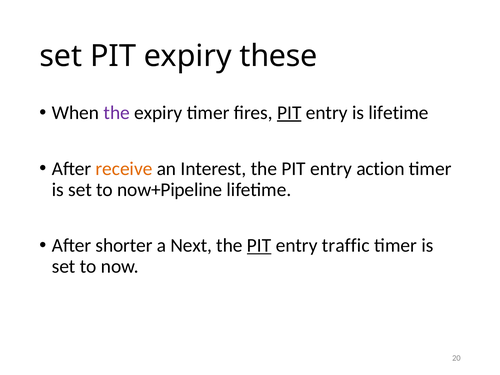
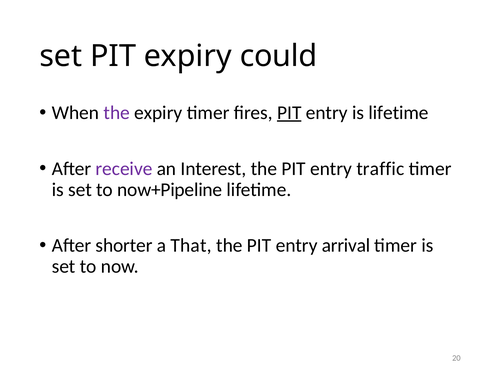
these: these -> could (278, 56)
receive colour: orange -> purple (124, 169)
action: action -> traffic (380, 169)
Next: Next -> That (191, 246)
PIT underline: present -> none (259, 246)
traffic: traffic -> arrival (346, 246)
